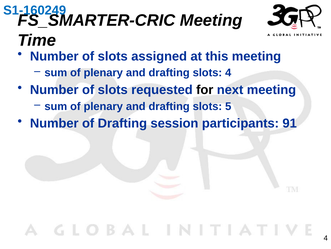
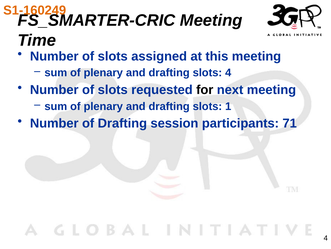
S1-160249 colour: blue -> orange (35, 10)
5: 5 -> 1 (228, 106)
91: 91 -> 71 (290, 123)
